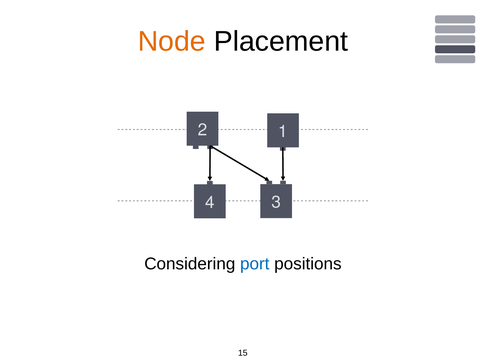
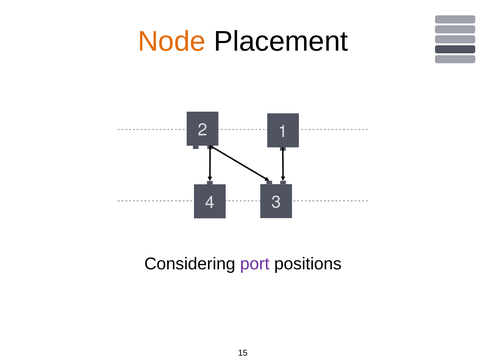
port colour: blue -> purple (255, 264)
